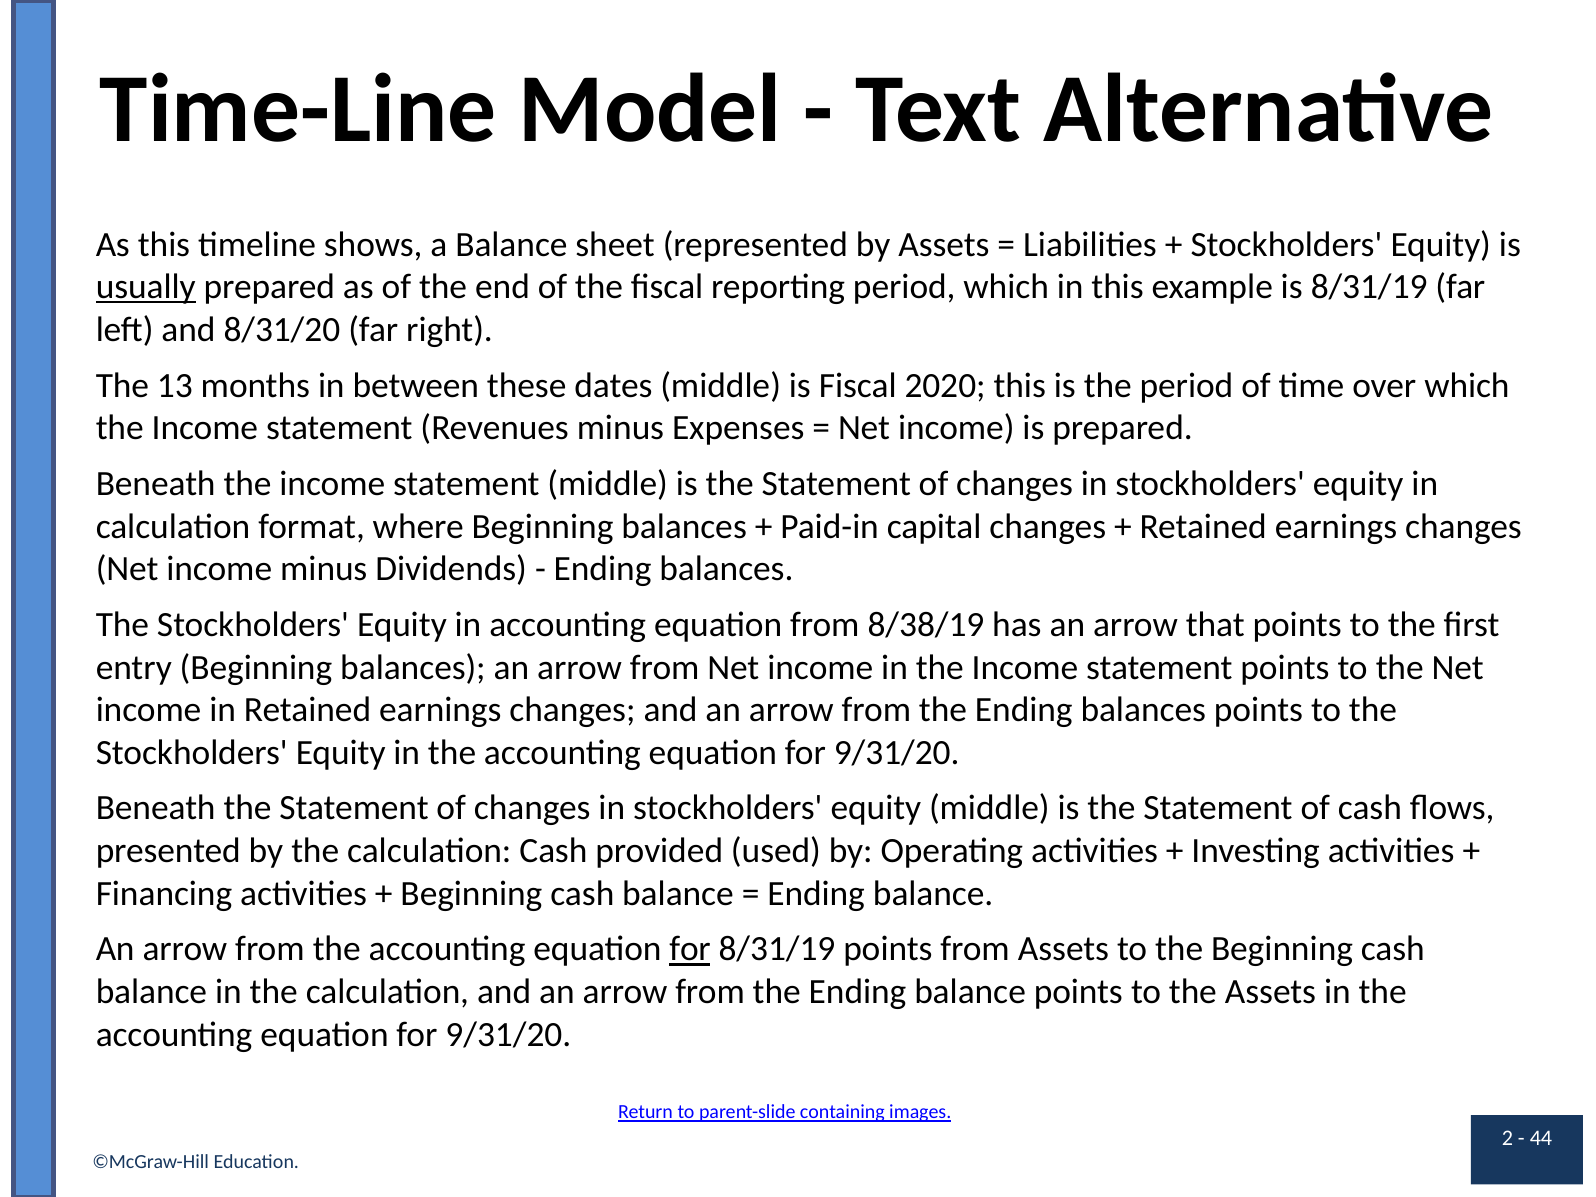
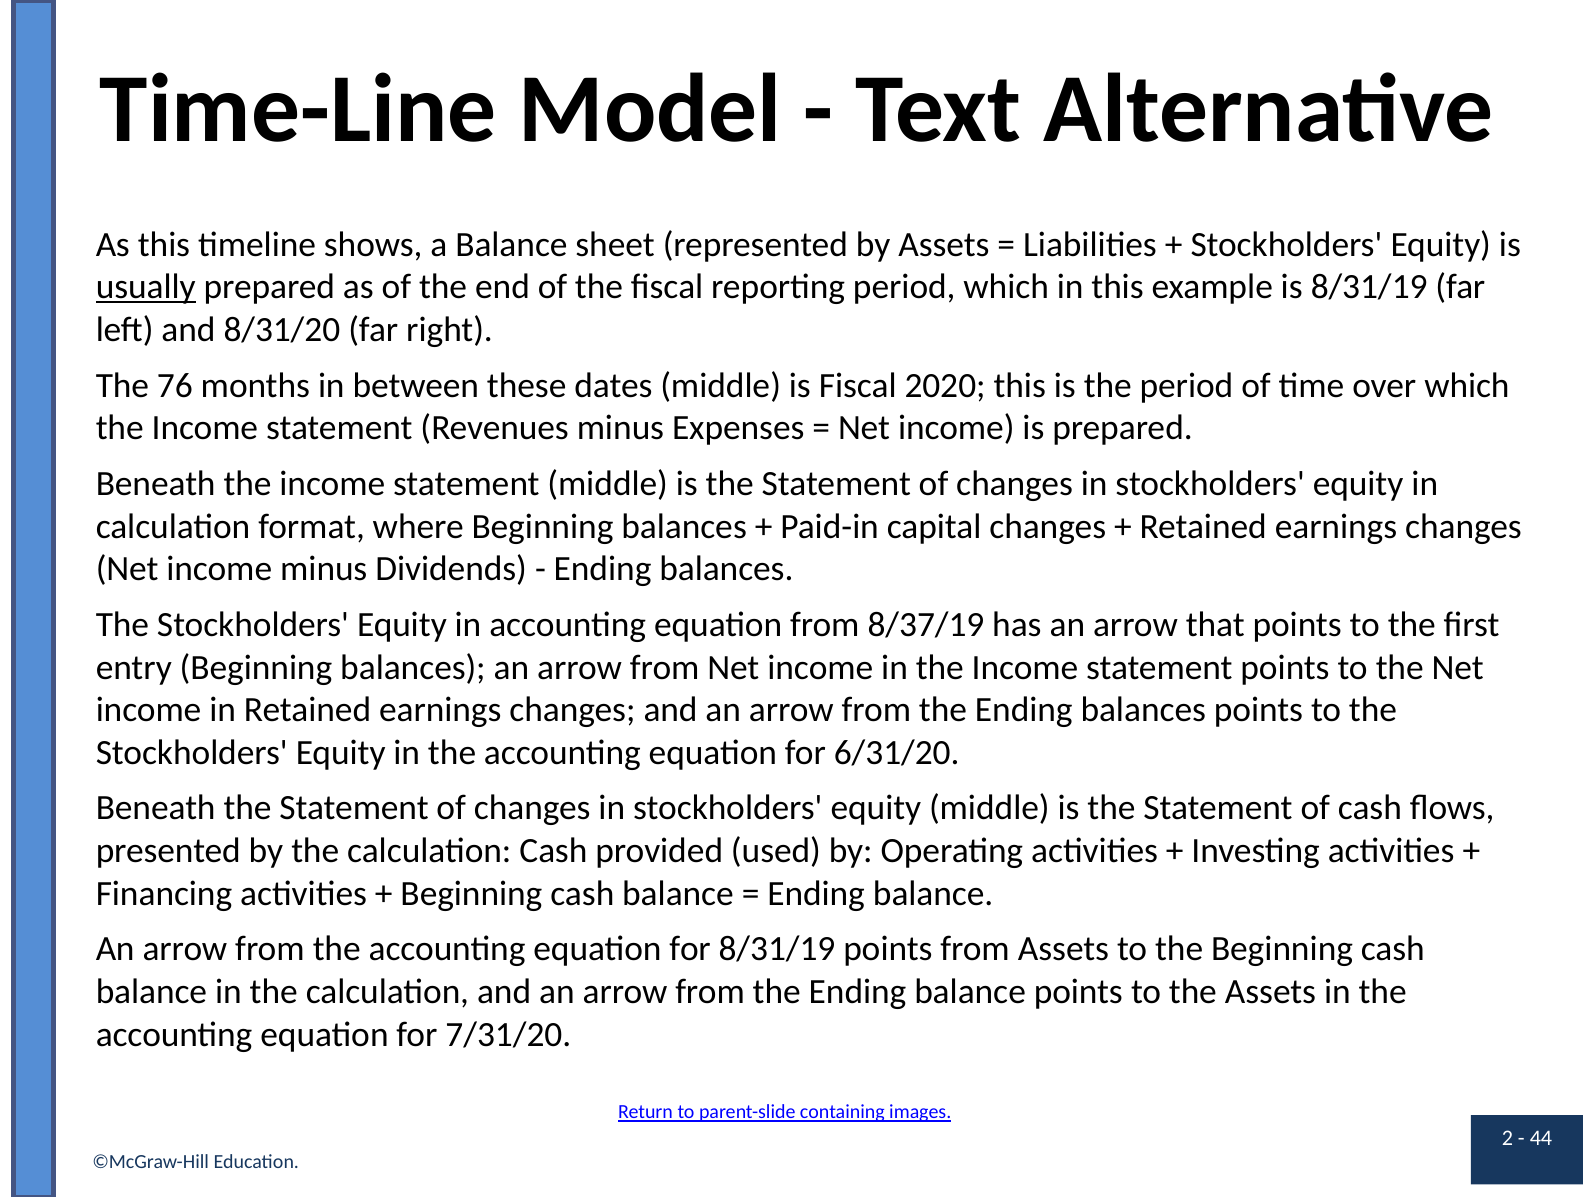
13: 13 -> 76 (175, 385)
8/38/19: 8/38/19 -> 8/37/19 (926, 625)
9/31/20: 9/31/20 -> 6/31/20 (897, 752)
for underline: present -> none (690, 949)
9/31/20: 9/31/20 -> 7/31/20 (508, 1034)
